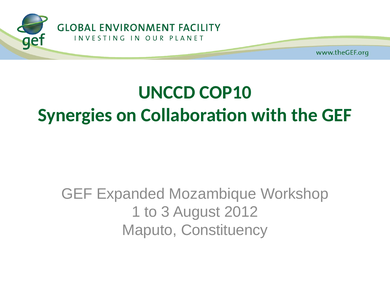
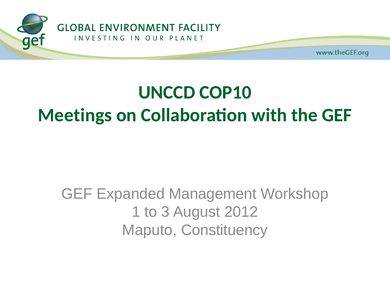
Synergies: Synergies -> Meetings (75, 115)
Mozambique: Mozambique -> Management (213, 194)
